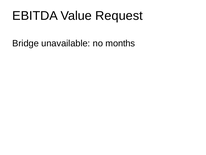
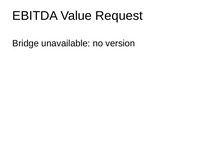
months: months -> version (120, 43)
